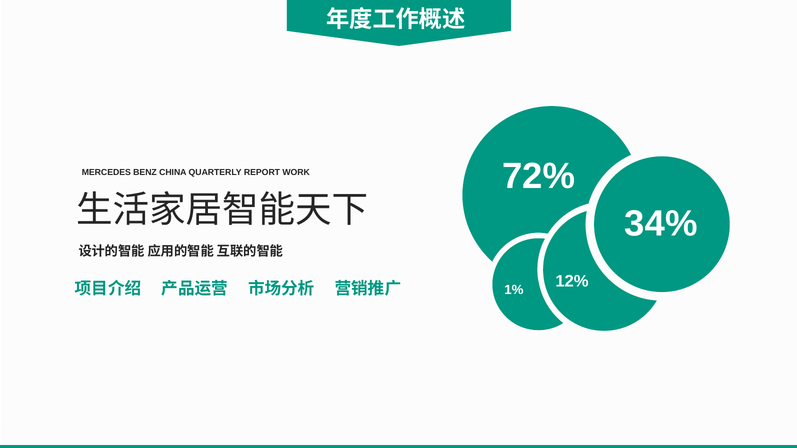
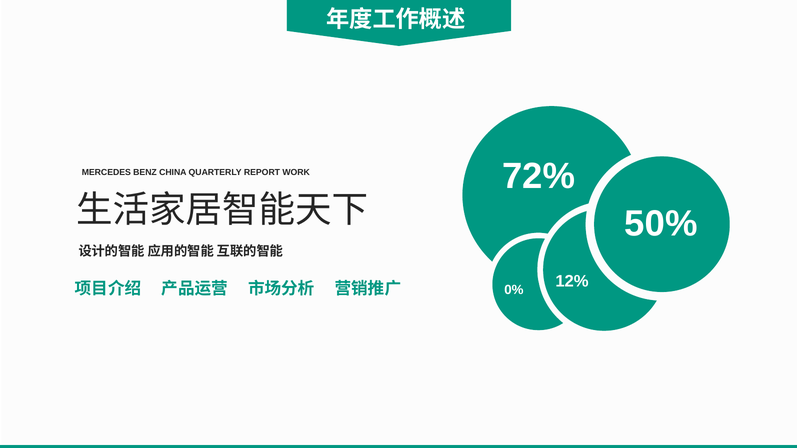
34%: 34% -> 50% (661, 224)
1%: 1% -> 0% (514, 290)
